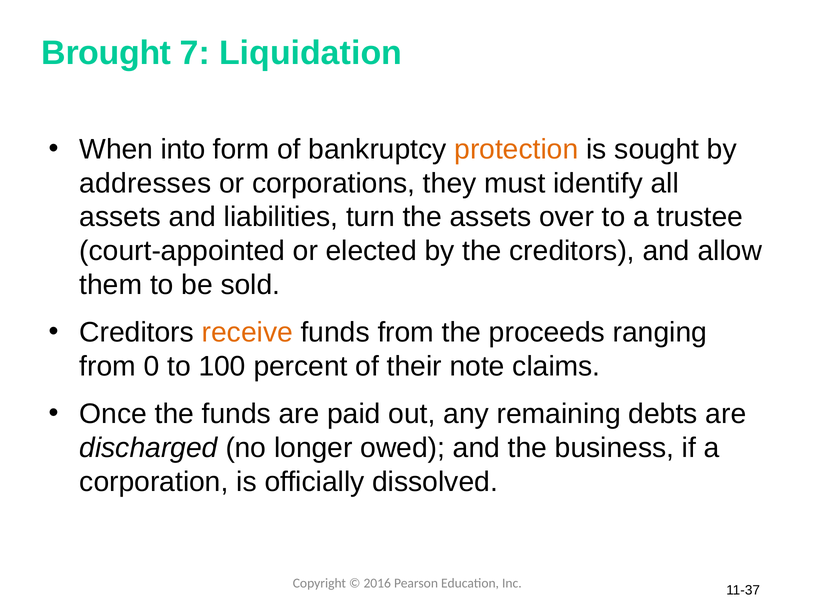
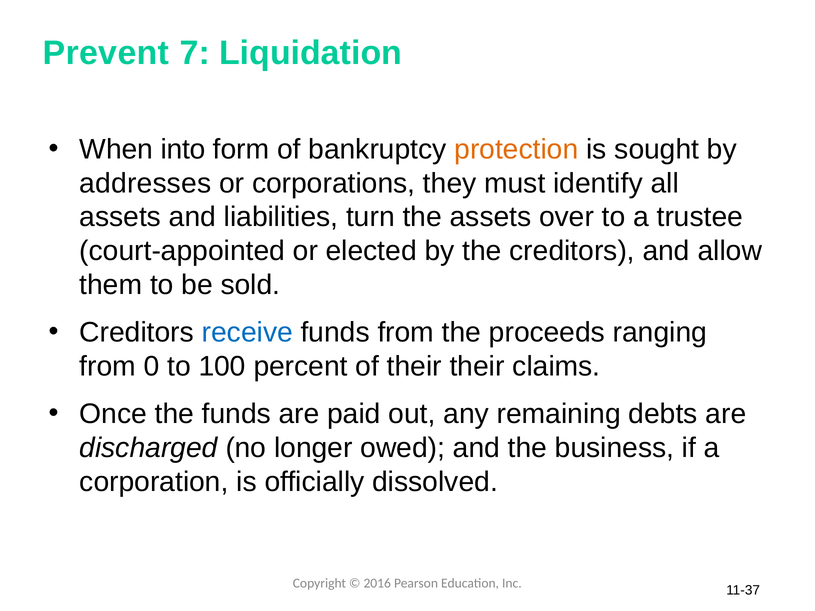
Brought: Brought -> Prevent (106, 53)
receive colour: orange -> blue (247, 333)
their note: note -> their (477, 366)
